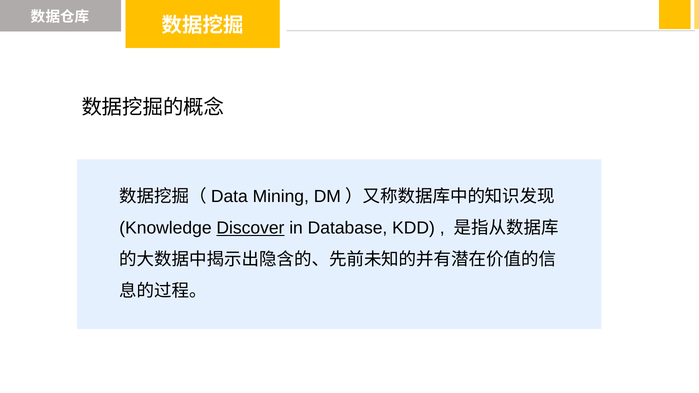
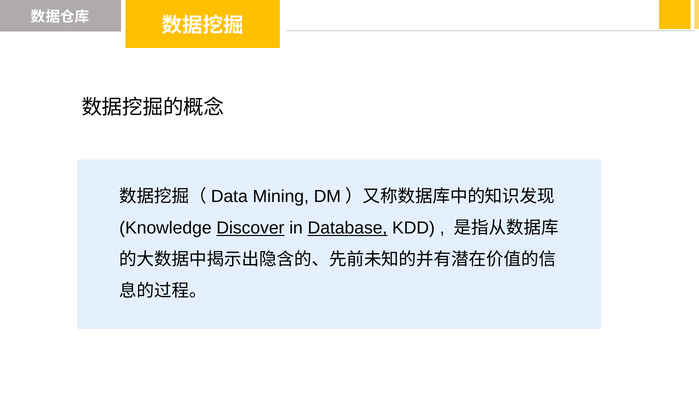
Database underline: none -> present (348, 228)
